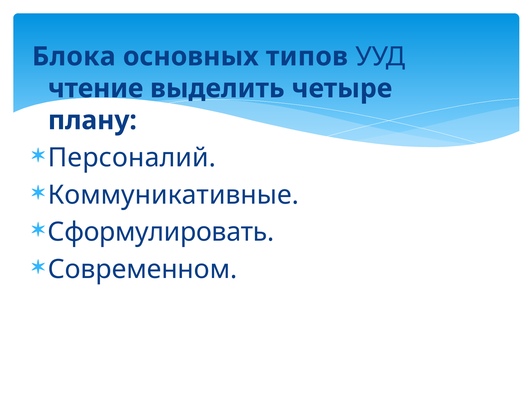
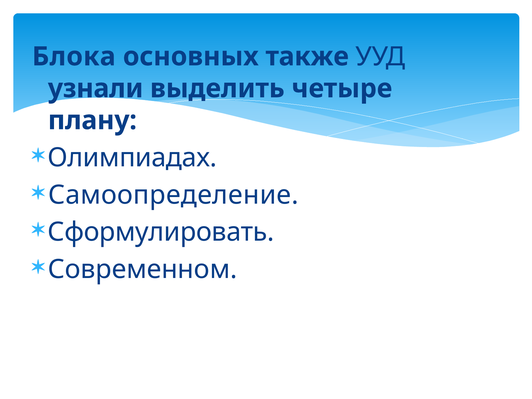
типов: типов -> также (307, 57)
чтение: чтение -> узнали (96, 88)
Персоналий: Персоналий -> Олимпиадах (132, 158)
Коммуникативные: Коммуникативные -> Самоопределение (173, 195)
